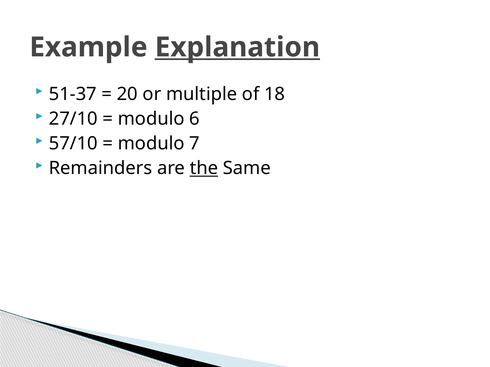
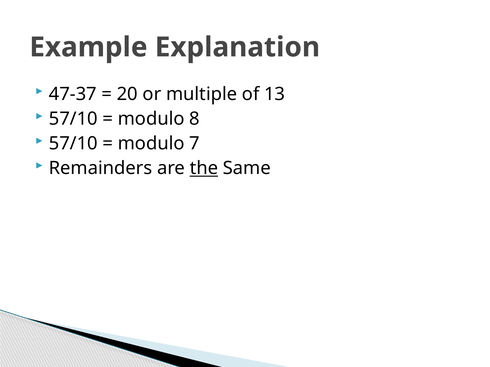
Explanation underline: present -> none (237, 47)
51-37: 51-37 -> 47-37 (73, 94)
18: 18 -> 13 (275, 94)
27/10: 27/10 -> 57/10 (73, 119)
6: 6 -> 8 (195, 119)
